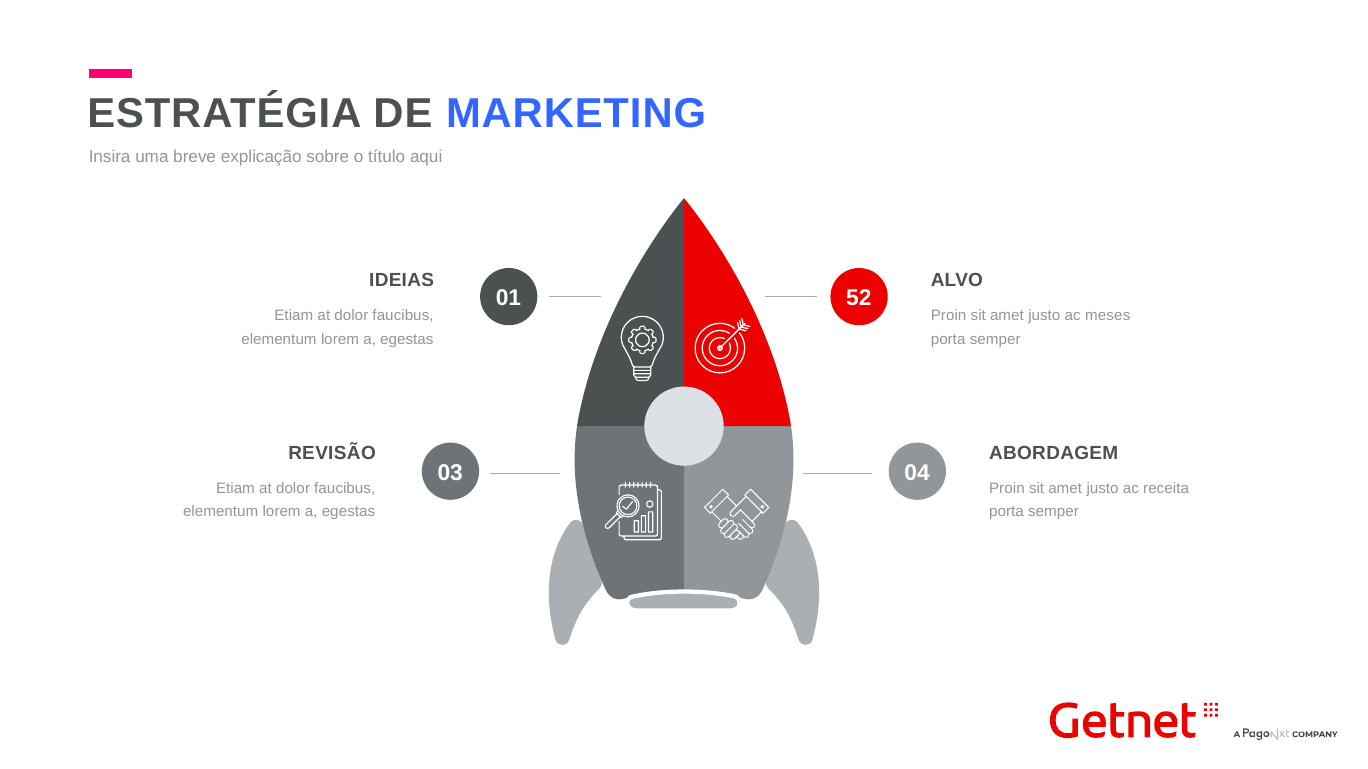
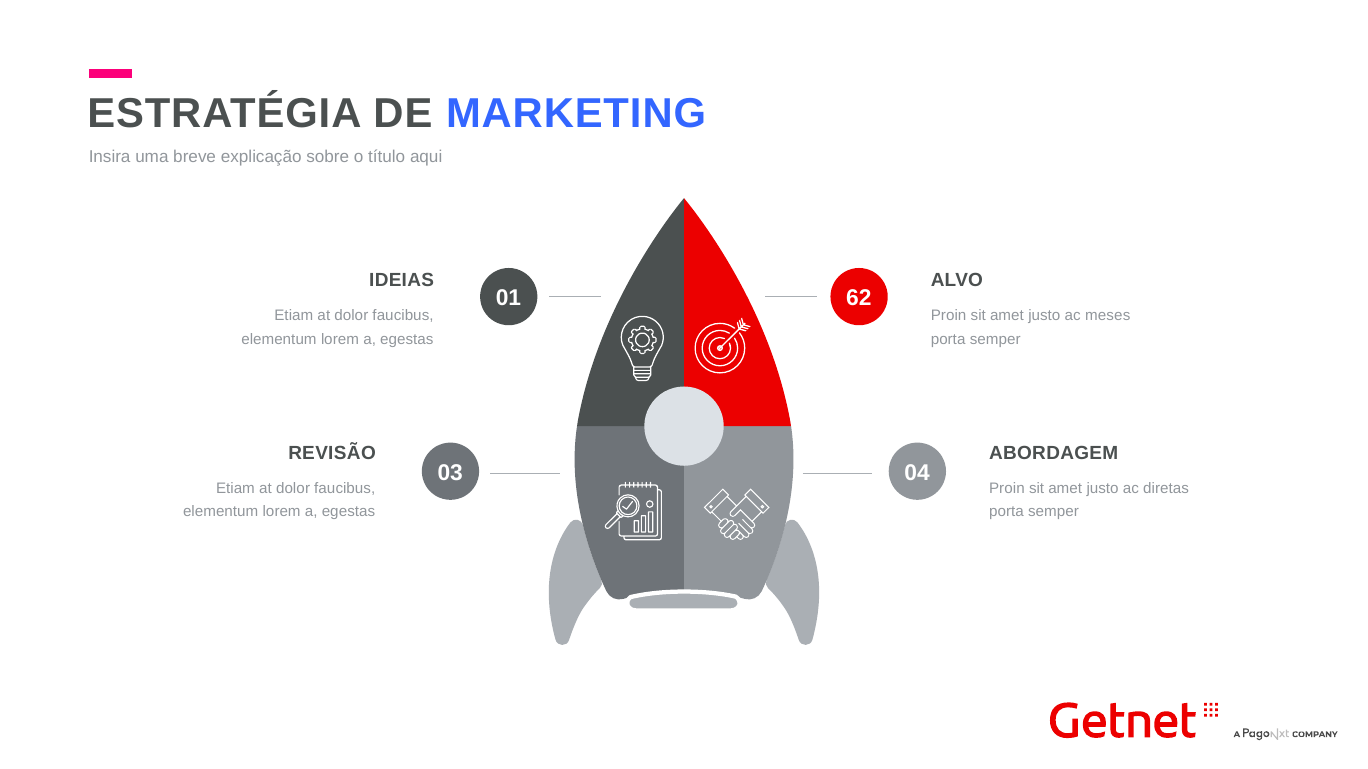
52: 52 -> 62 (859, 298)
receita: receita -> diretas (1166, 488)
